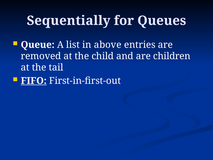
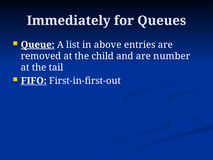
Sequentially: Sequentially -> Immediately (69, 21)
Queue underline: none -> present (38, 45)
children: children -> number (172, 56)
